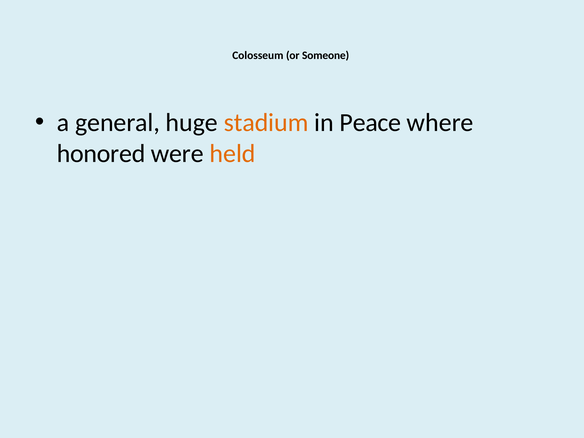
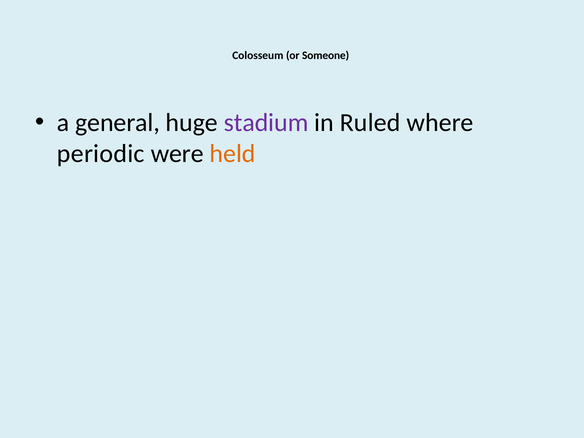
stadium colour: orange -> purple (266, 123)
Peace: Peace -> Ruled (370, 123)
honored: honored -> periodic (101, 154)
